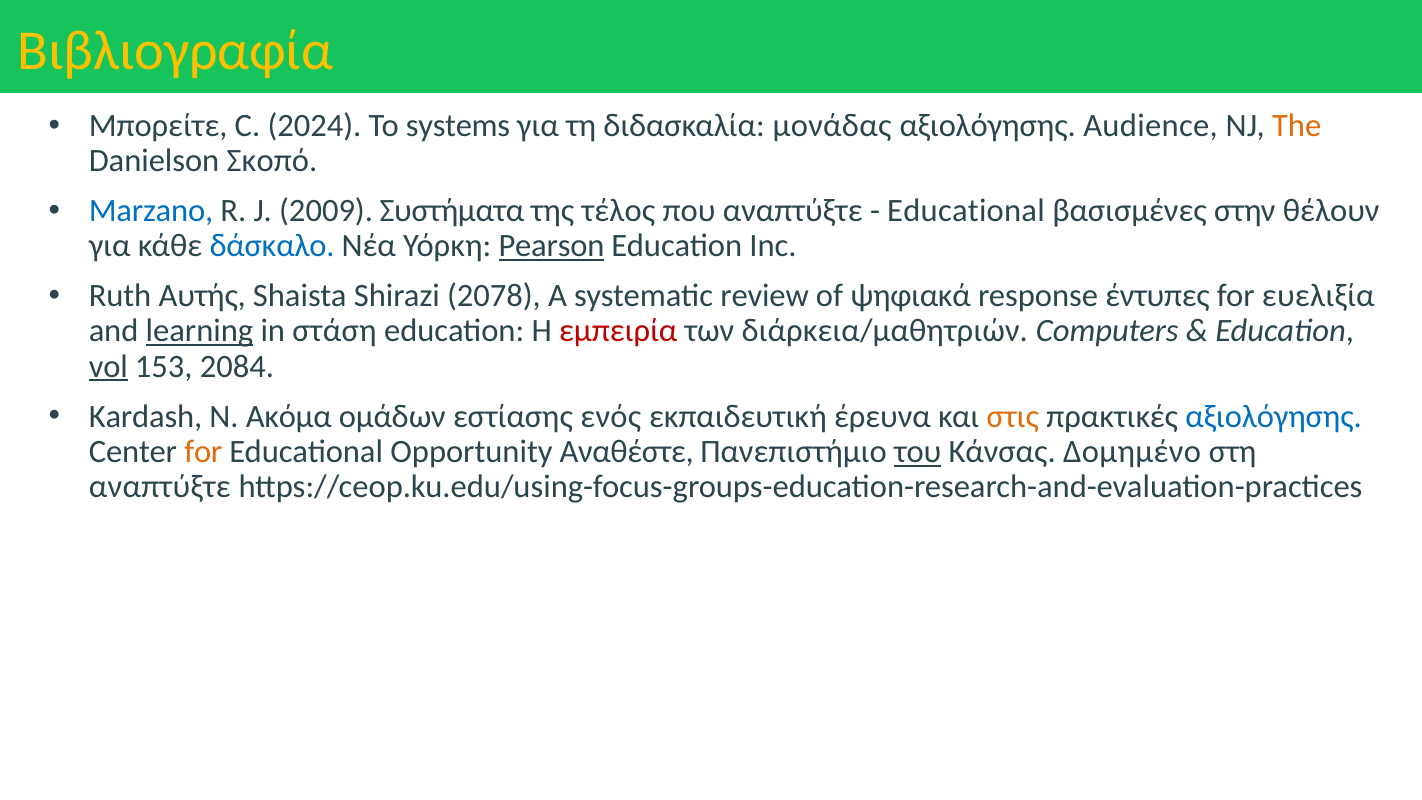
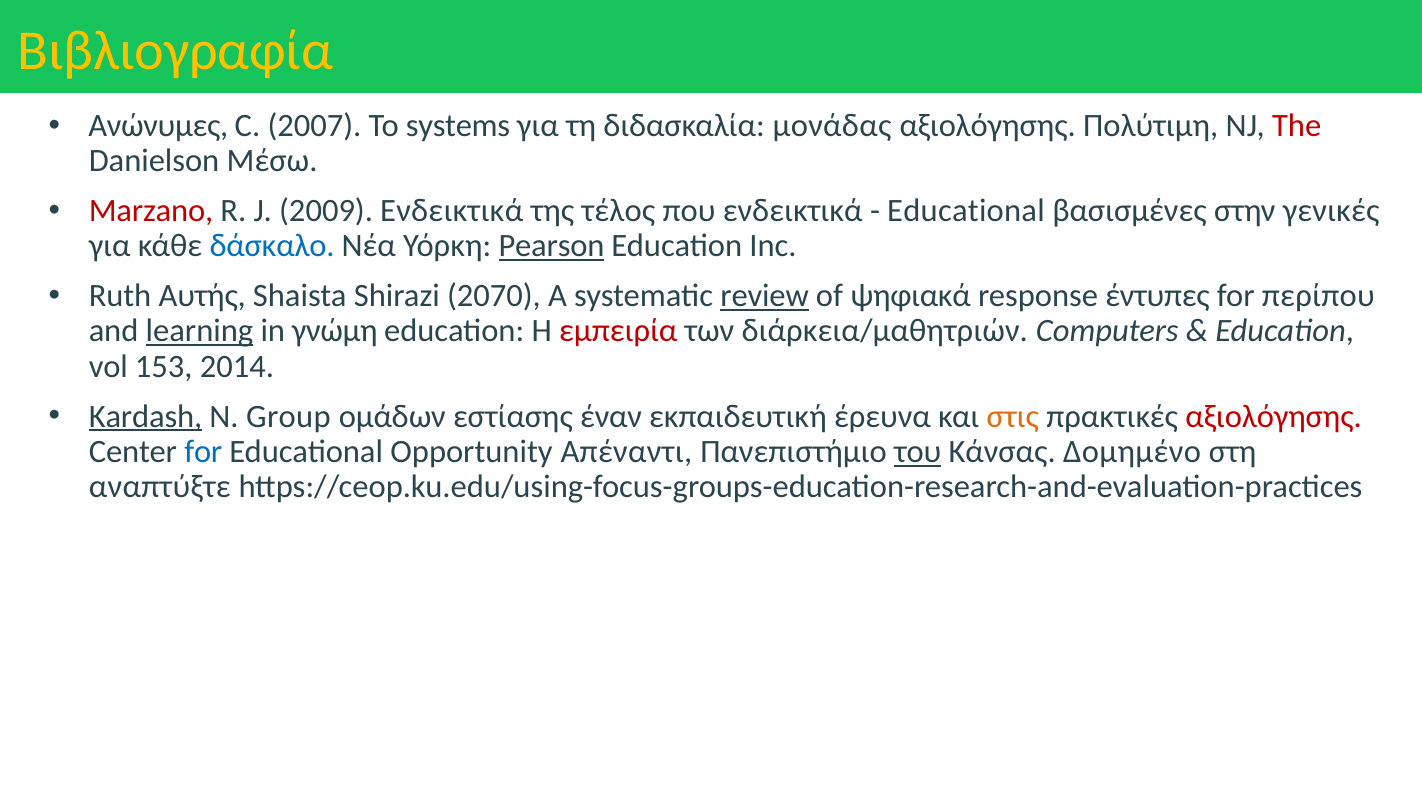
Μπορείτε: Μπορείτε -> Ανώνυμες (158, 126)
2024: 2024 -> 2007 (314, 126)
Audience: Audience -> Πολύτιμη (1151, 126)
The colour: orange -> red (1297, 126)
Σκοπό: Σκοπό -> Μέσω (272, 161)
Marzano colour: blue -> red (151, 211)
2009 Συστήματα: Συστήματα -> Ενδεικτικά (452, 211)
που αναπτύξτε: αναπτύξτε -> ενδεικτικά (793, 211)
θέλουν: θέλουν -> γενικές (1331, 211)
2078: 2078 -> 2070 (494, 296)
review underline: none -> present (765, 296)
ευελιξία: ευελιξία -> περίπου (1318, 296)
στάση: στάση -> γνώμη (335, 331)
vol underline: present -> none (108, 366)
2084: 2084 -> 2014 (237, 366)
Kardash underline: none -> present (145, 416)
Ακόμα: Ακόμα -> Group (288, 416)
ενός: ενός -> έναν (611, 416)
αξιολόγησης colour: blue -> red (1274, 416)
for colour: orange -> blue (203, 451)
Αναθέστε: Αναθέστε -> Απέναντι (626, 451)
